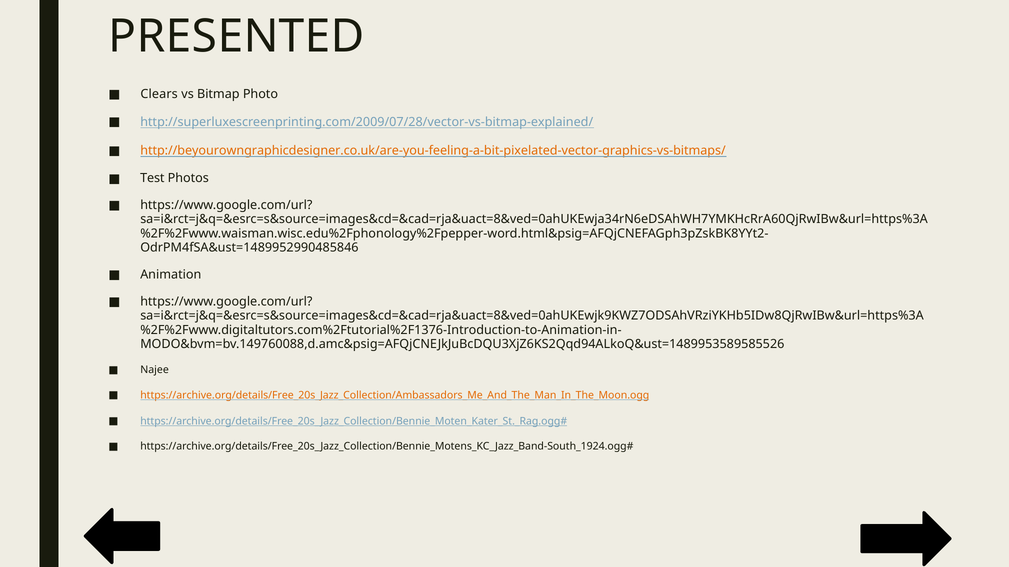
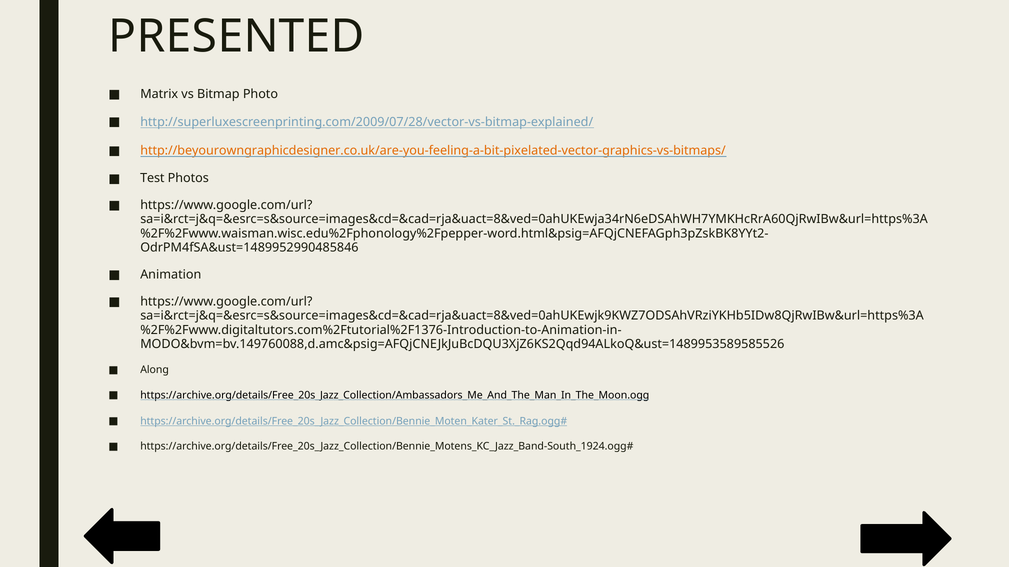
Clears: Clears -> Matrix (159, 94)
Najee: Najee -> Along (155, 370)
https://archive.org/details/Free_20s_Jazz_Collection/Ambassadors_Me_And_The_Man_In_The_Moon.ogg colour: orange -> black (395, 396)
